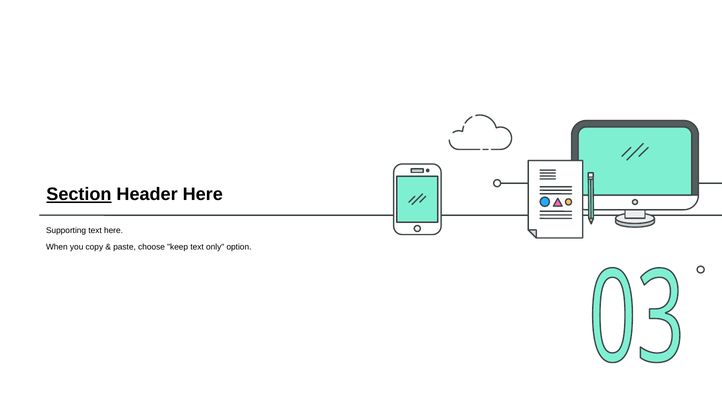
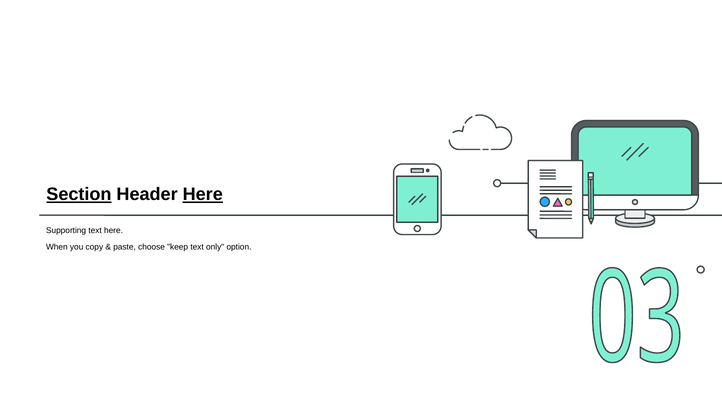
Here underline: none -> present (203, 195)
